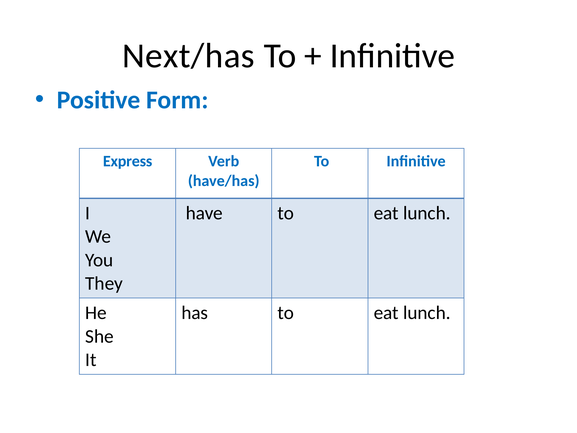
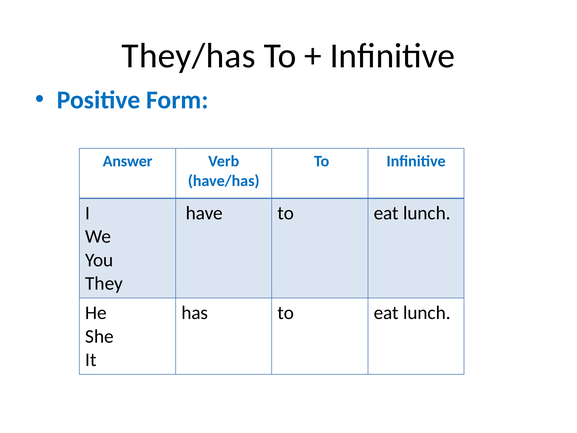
Next/has: Next/has -> They/has (189, 56)
Express: Express -> Answer (128, 161)
